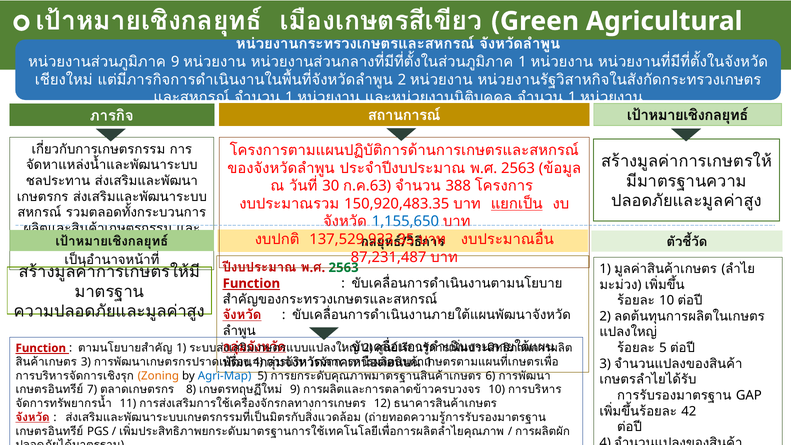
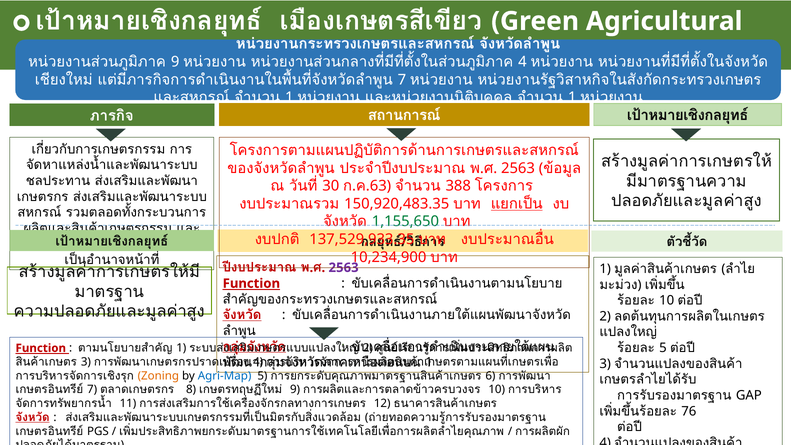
1: 1 -> 4 (522, 62)
2: 2 -> 7 (402, 80)
1,155,650 colour: blue -> green (405, 221)
87,231,487: 87,231,487 -> 10,234,900 (389, 257)
2563 colour: green -> purple (344, 268)
42: 42 -> 76 (689, 411)
